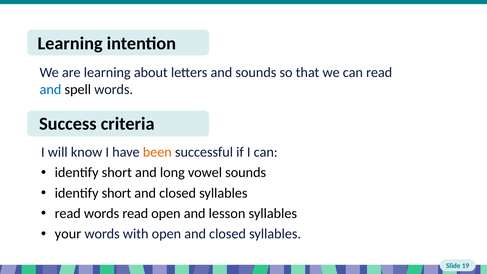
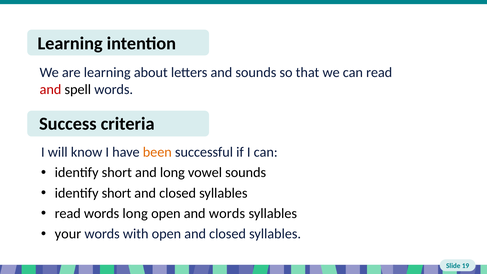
and colour: blue -> red (51, 89)
words read: read -> long (135, 213)
and lesson: lesson -> words (227, 213)
